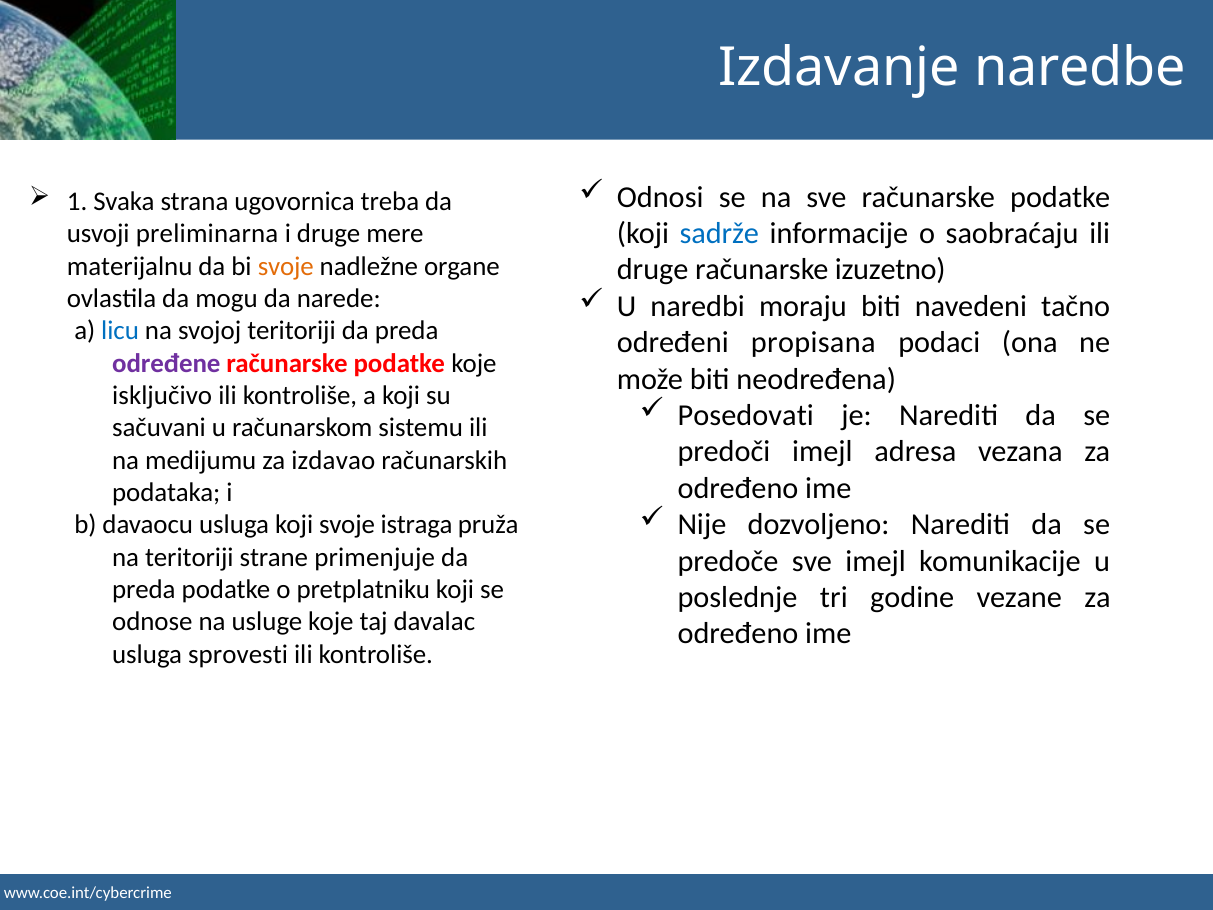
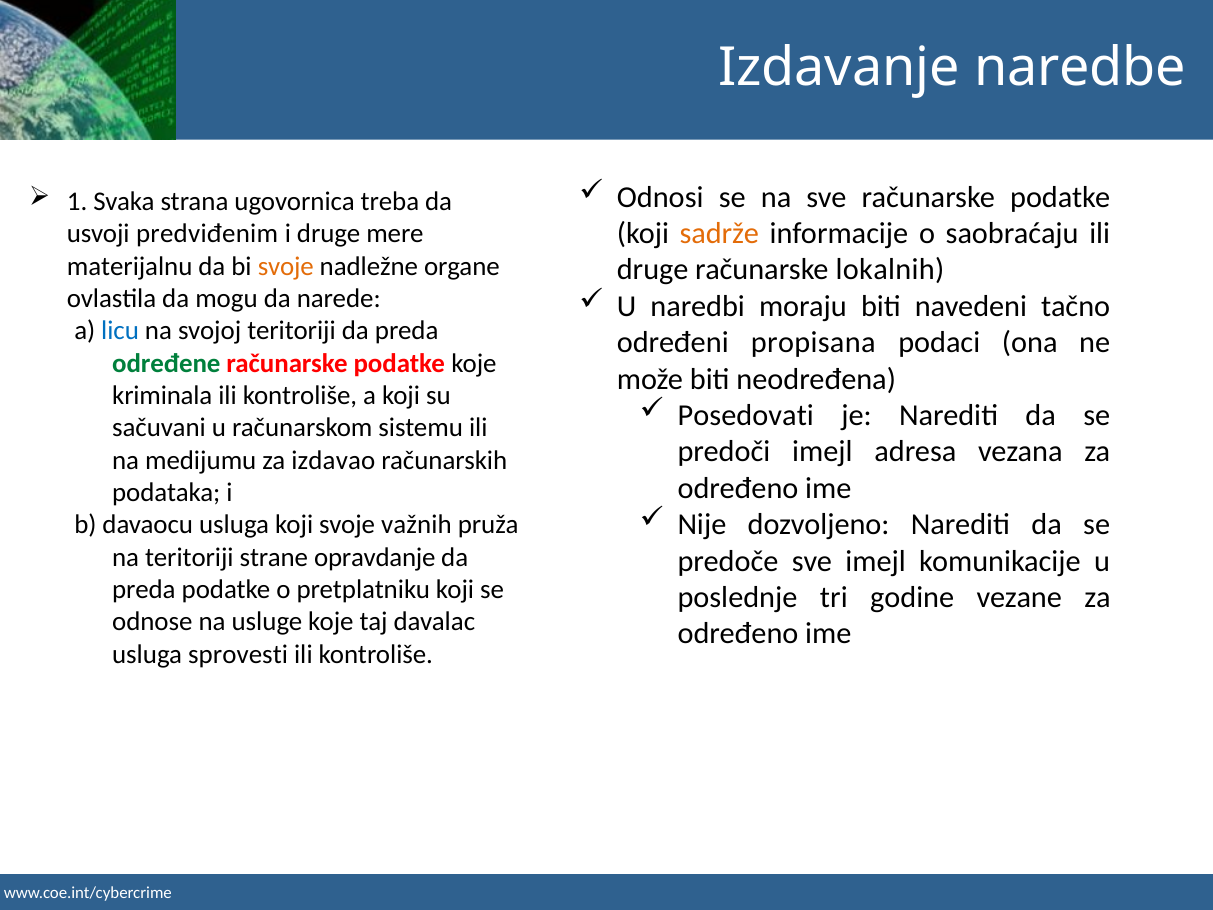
sadrže colour: blue -> orange (719, 233)
preliminarna: preliminarna -> predviđenim (207, 234)
izuzetno: izuzetno -> lokalnih (890, 270)
određene colour: purple -> green (166, 363)
isključivo: isključivo -> kriminala (162, 395)
istraga: istraga -> važnih (416, 525)
primenjuje: primenjuje -> opravdanje (375, 557)
